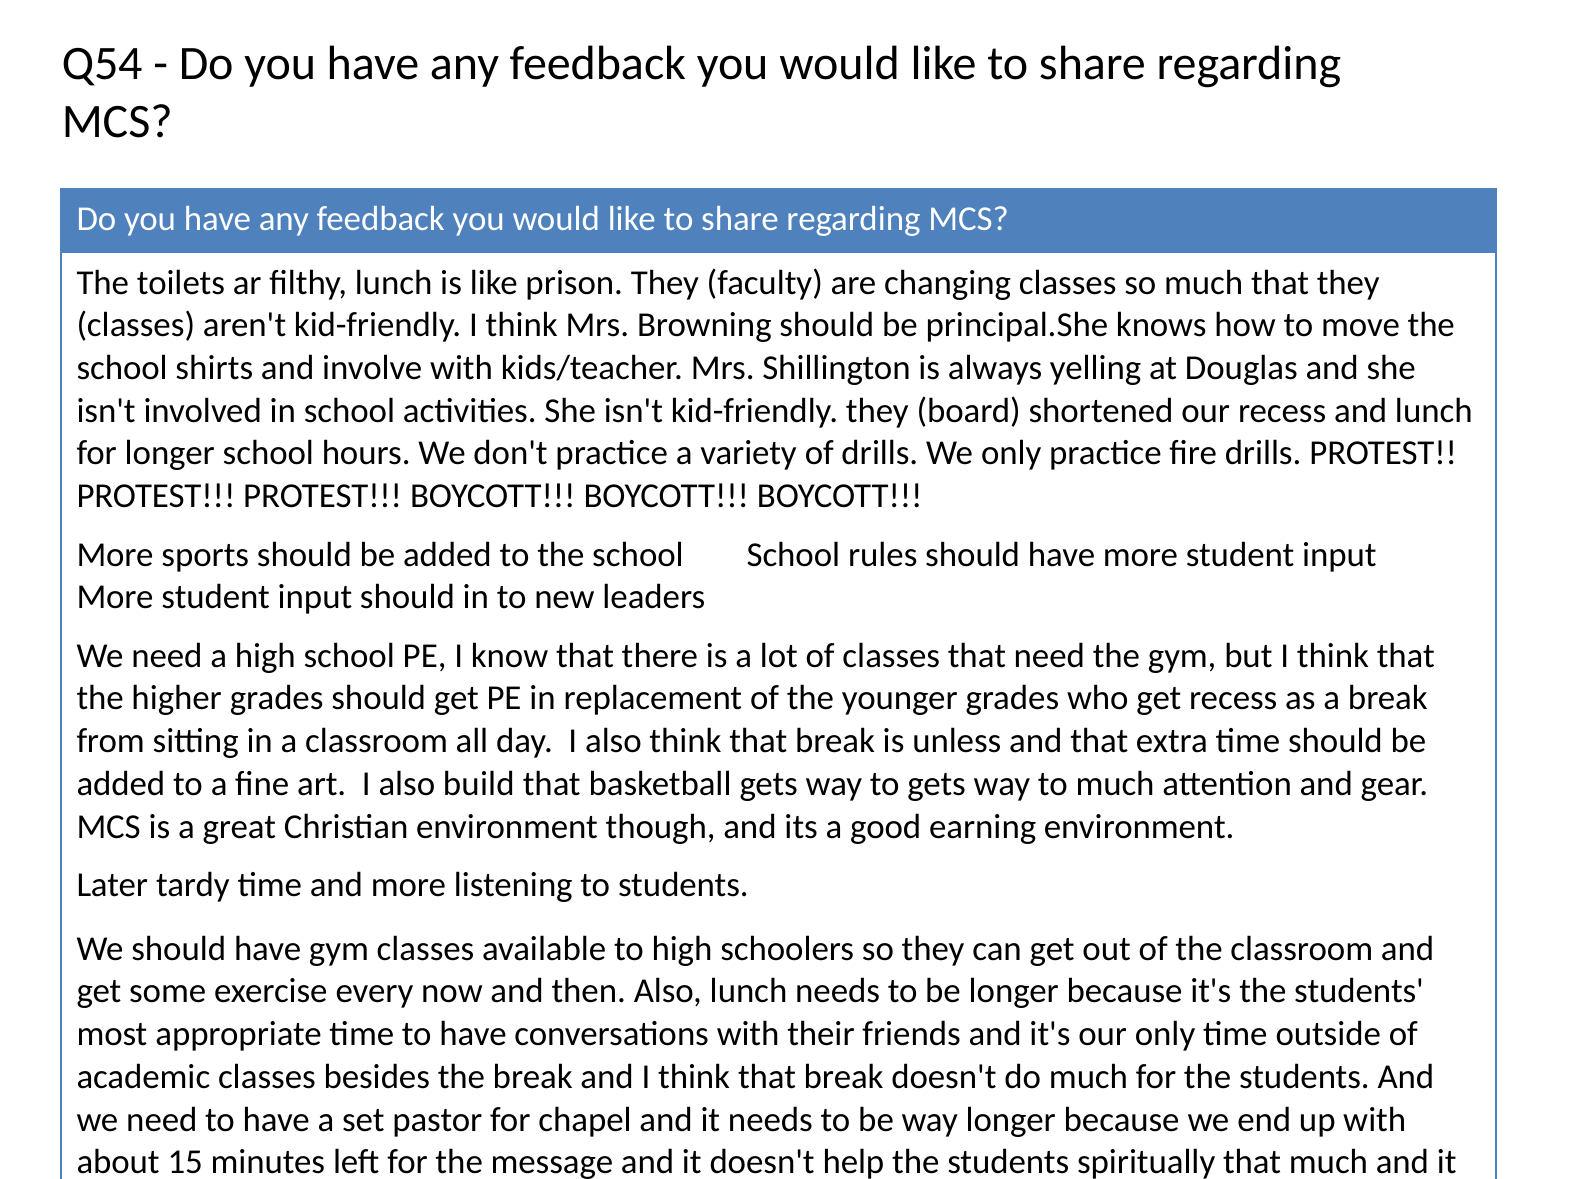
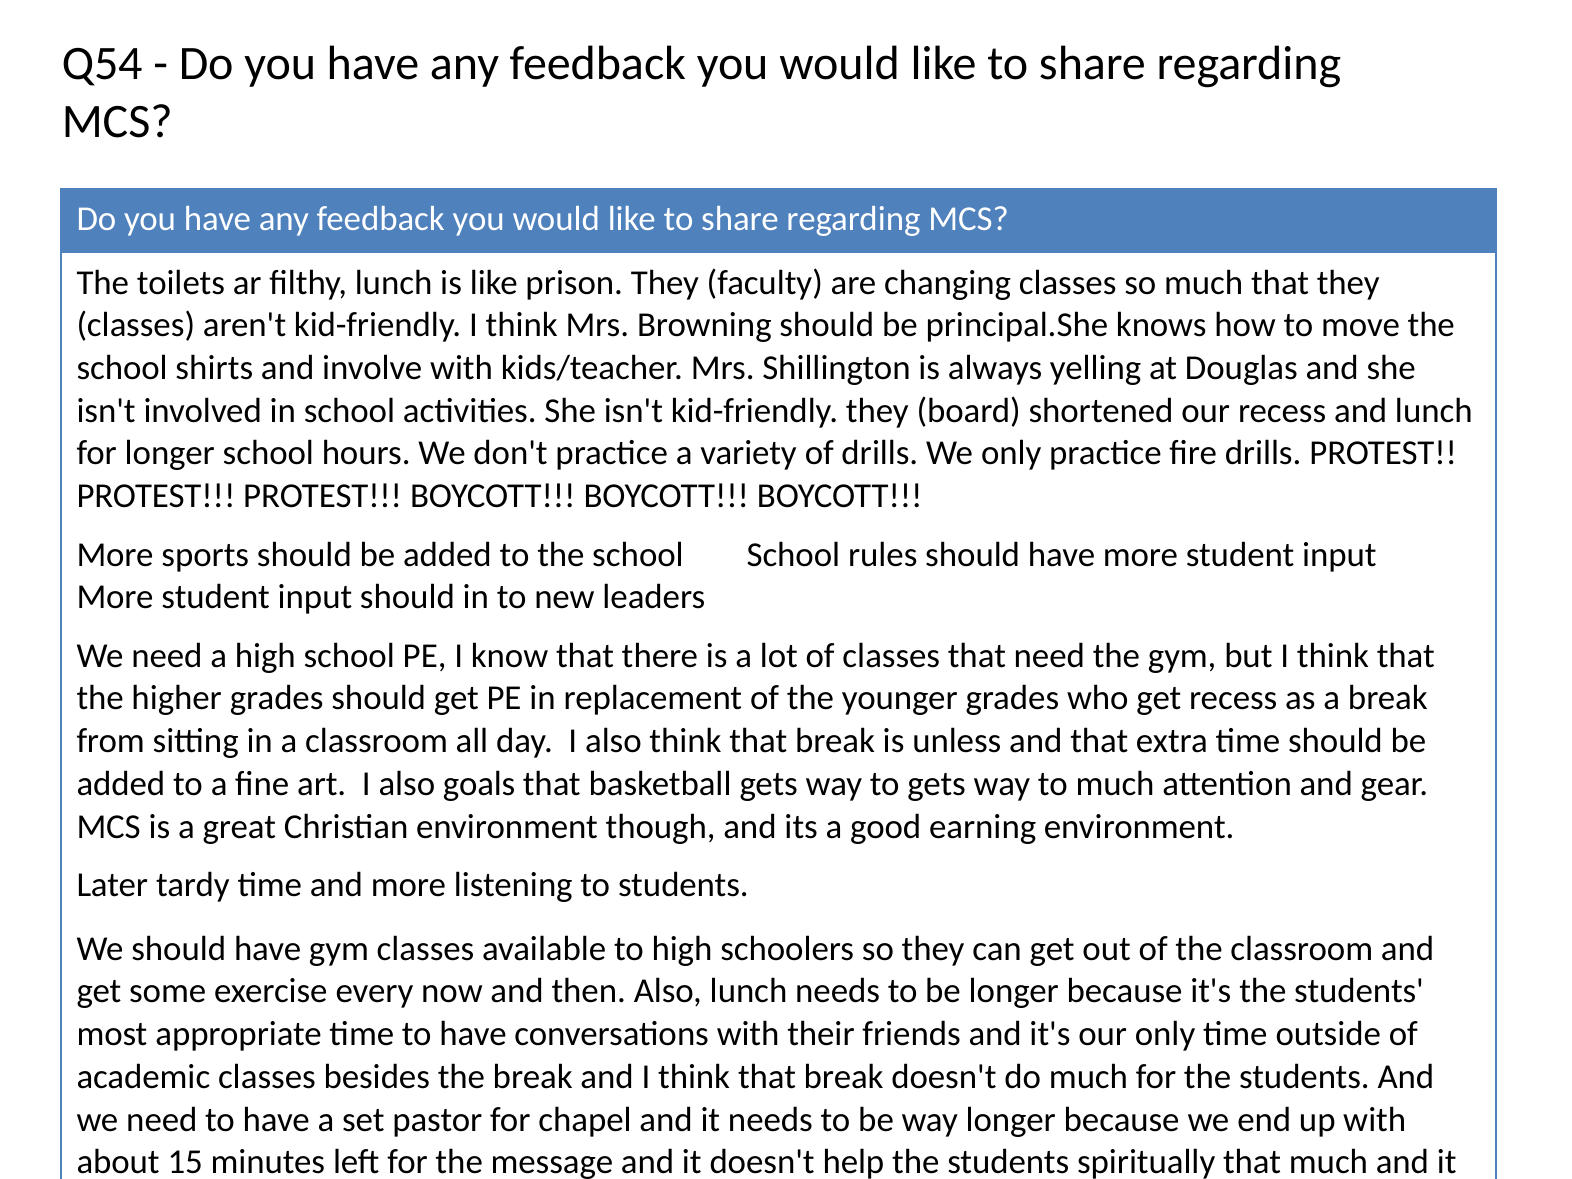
build: build -> goals (479, 784)
